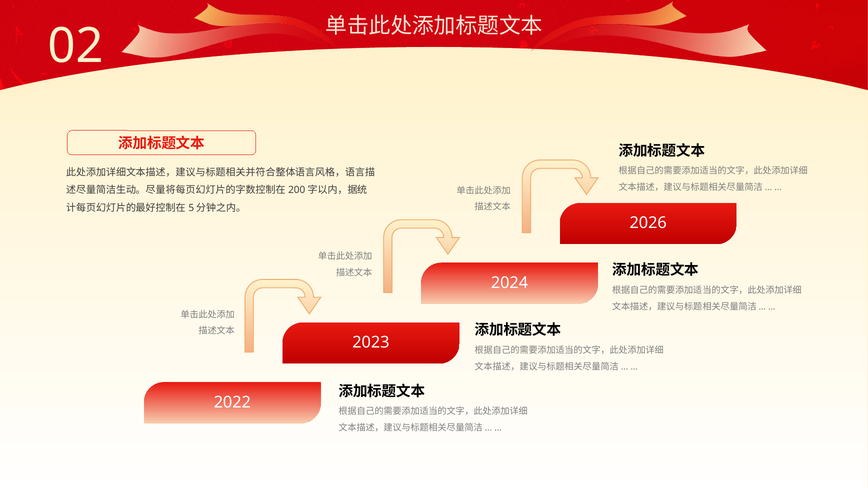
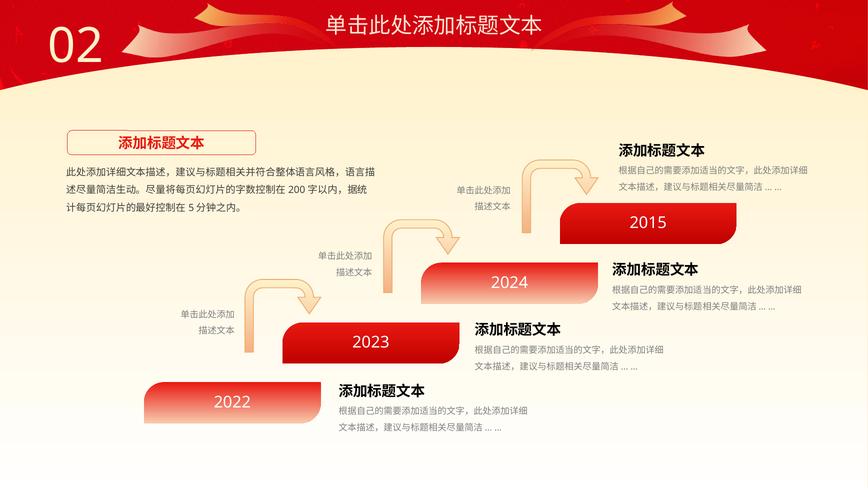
2026: 2026 -> 2015 (648, 223)
